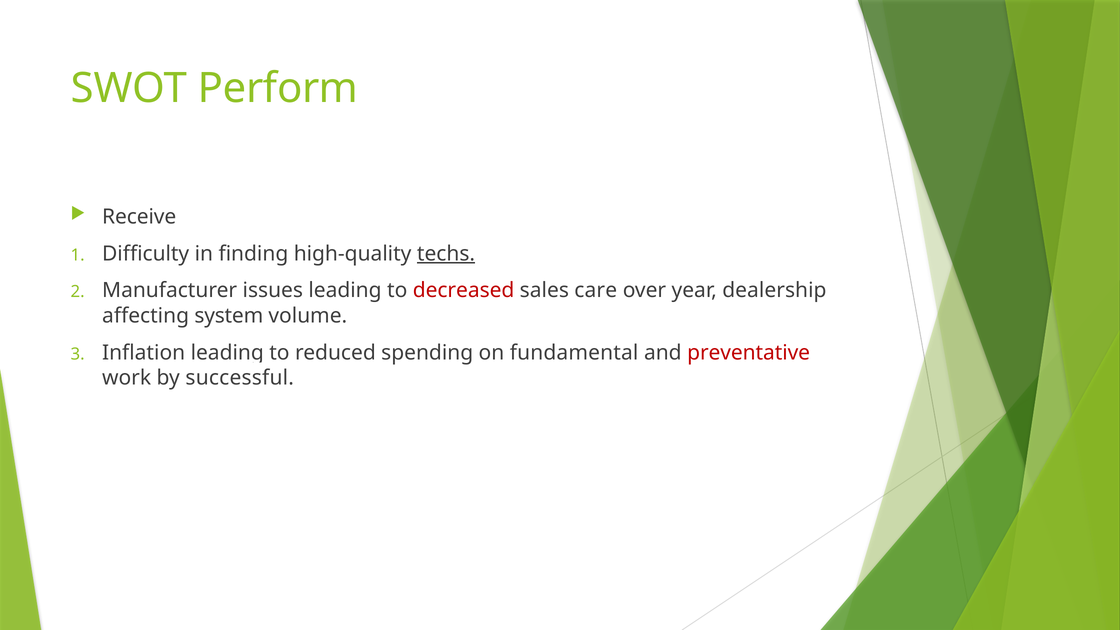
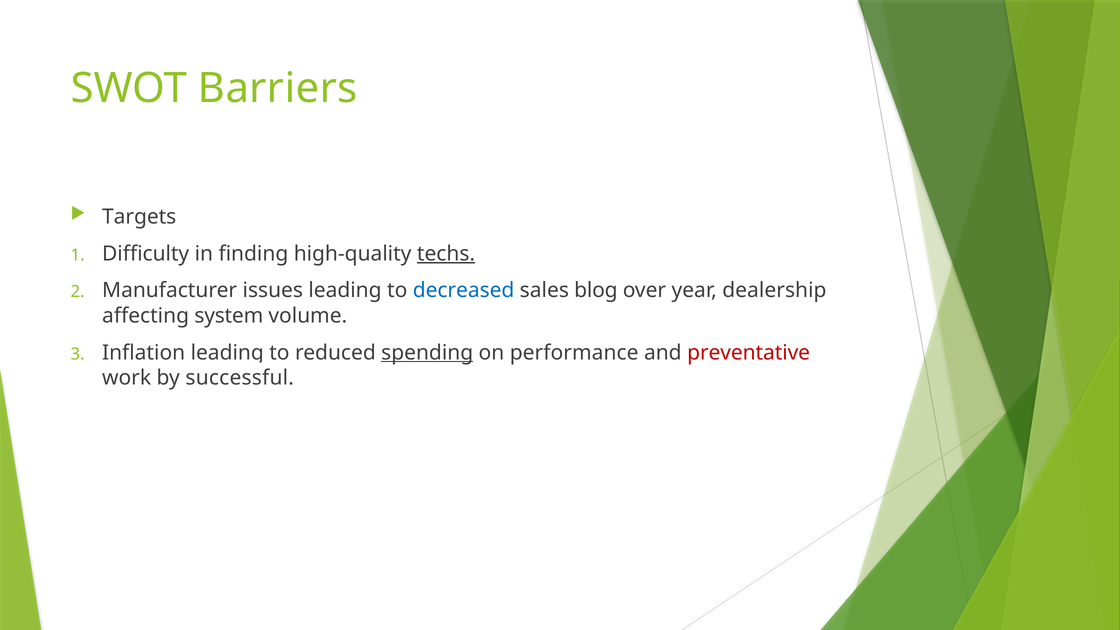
Perform: Perform -> Barriers (278, 88)
Receive: Receive -> Targets (139, 217)
decreased colour: red -> blue (464, 291)
care: care -> blog (596, 291)
spending underline: none -> present (427, 353)
fundamental: fundamental -> performance (574, 353)
